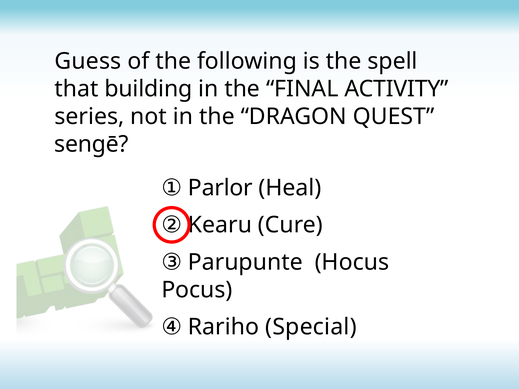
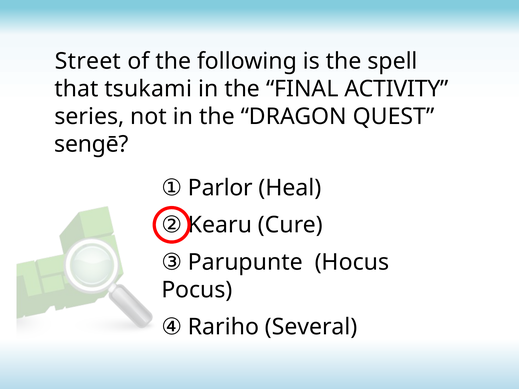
Guess: Guess -> Street (88, 61)
building: building -> tsukami (148, 89)
Special: Special -> Several (311, 327)
